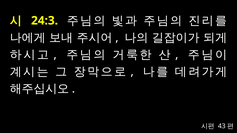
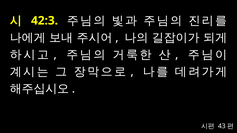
24:3: 24:3 -> 42:3 (45, 21)
